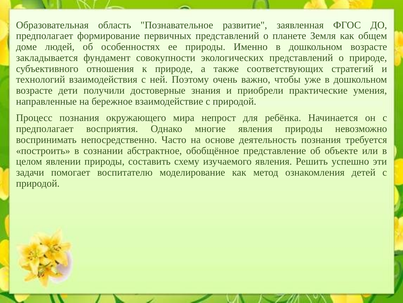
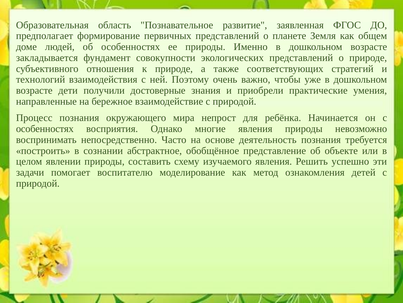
предполагает: предполагает -> особенностях (45, 129)
